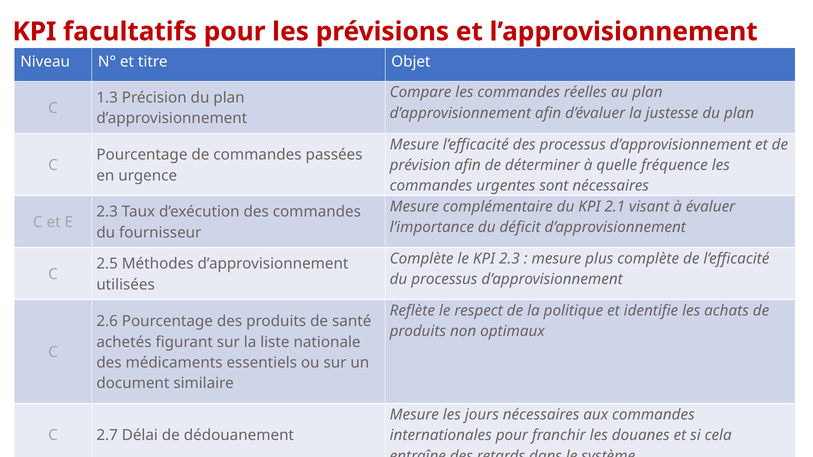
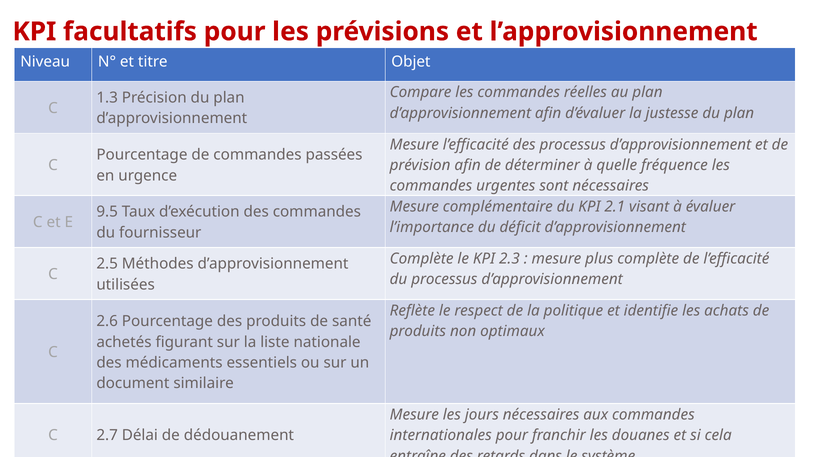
2.3: 2.3 -> 9.5 (107, 212)
